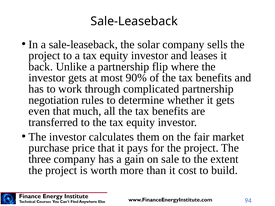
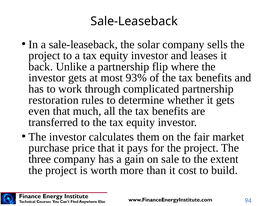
90%: 90% -> 93% (136, 78)
negotiation: negotiation -> restoration (54, 100)
